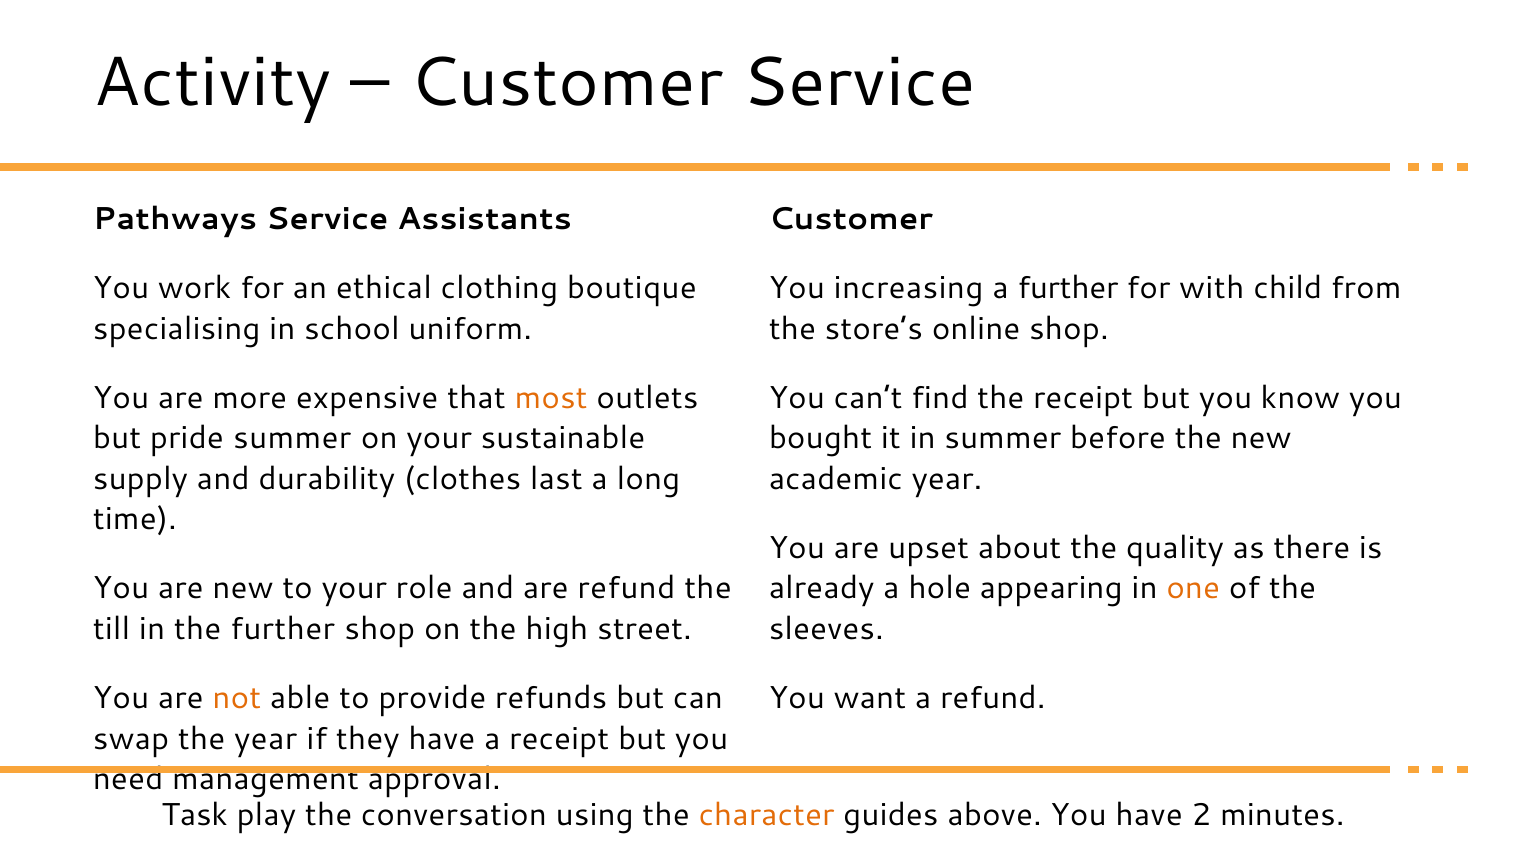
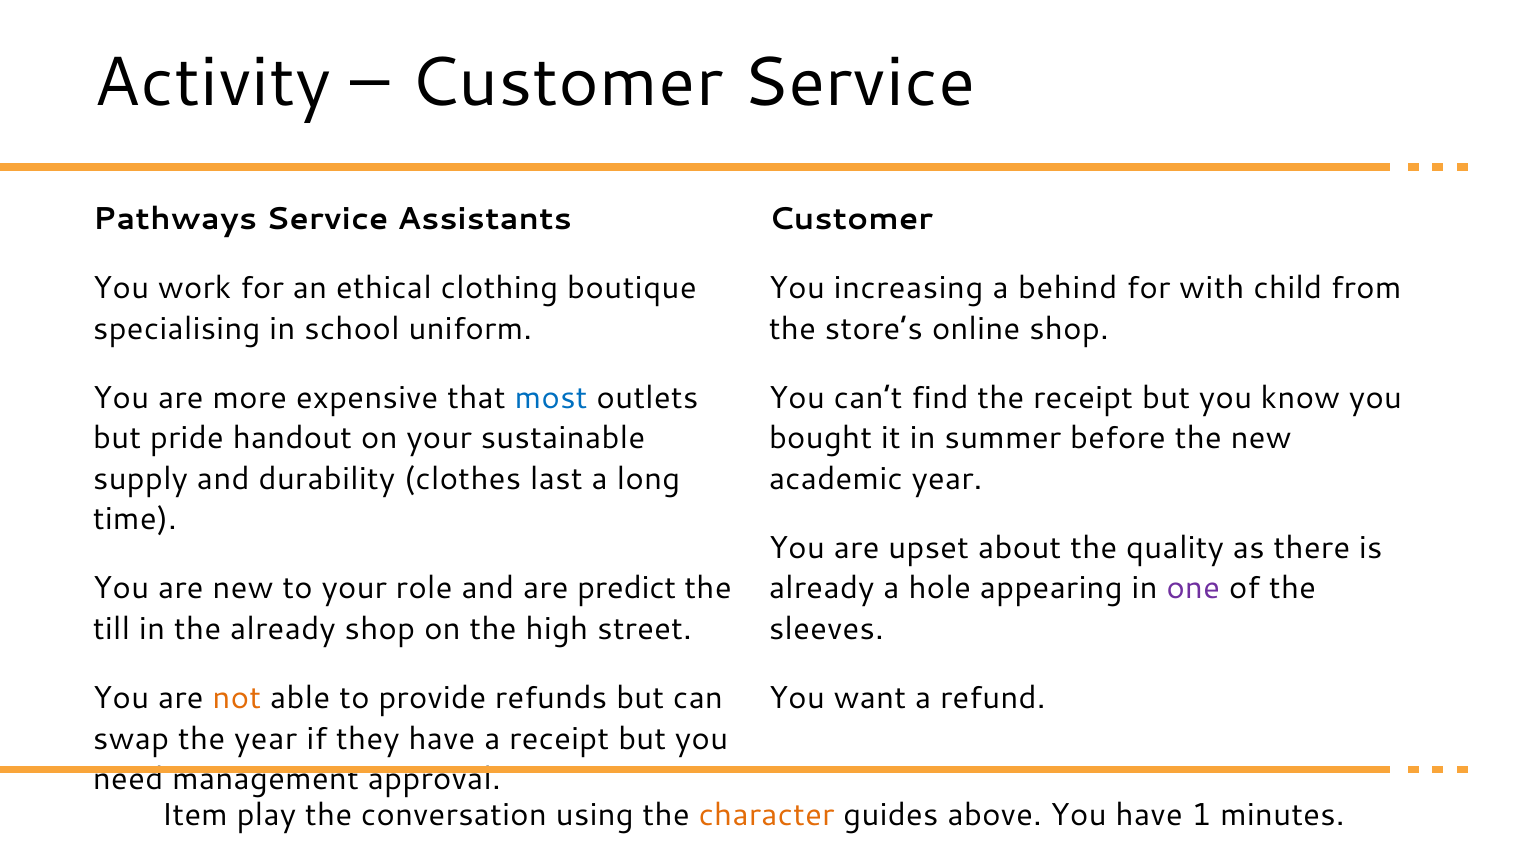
a further: further -> behind (1068, 288)
most colour: orange -> blue (551, 398)
pride summer: summer -> handout (292, 438)
are refund: refund -> predict (627, 588)
one colour: orange -> purple (1193, 588)
the further: further -> already (283, 629)
Task: Task -> Item (195, 814)
2: 2 -> 1 (1201, 814)
